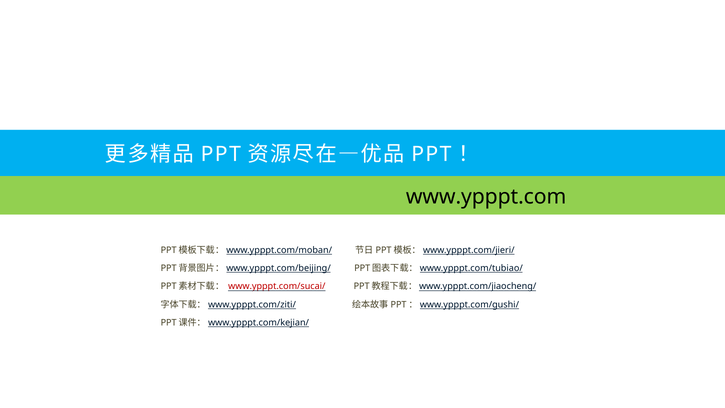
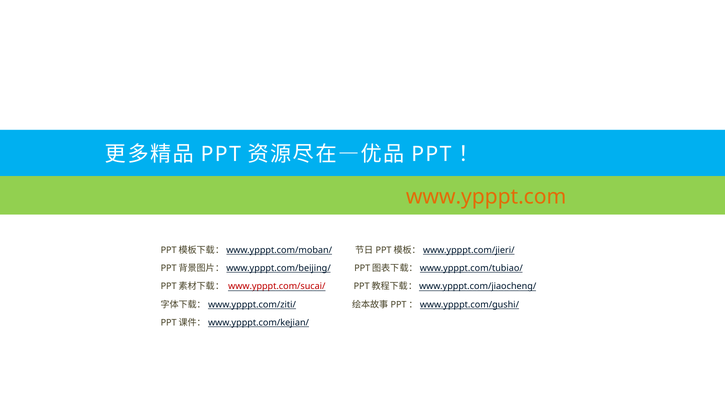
www.ypppt.com colour: black -> orange (486, 196)
